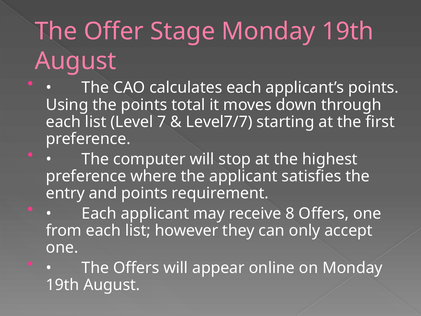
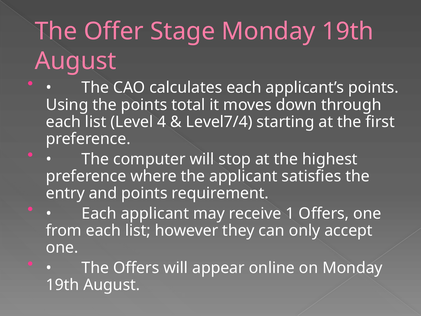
7: 7 -> 4 (162, 122)
Level7/7: Level7/7 -> Level7/4 (219, 122)
8: 8 -> 1 (290, 213)
